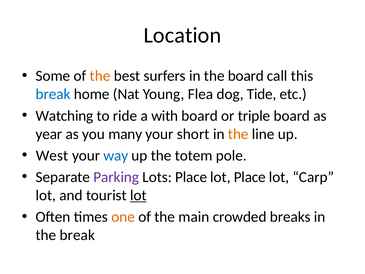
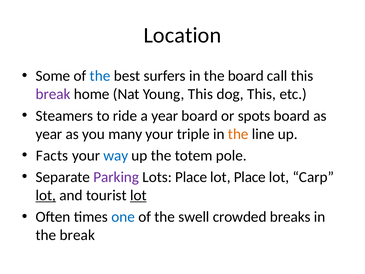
the colour: orange -> blue (100, 76)
break colour: blue -> purple (53, 94)
Young Flea: Flea -> This (200, 94)
dog Tide: Tide -> This (262, 94)
Watching: Watching -> Steamers (64, 116)
a with: with -> year (165, 116)
triple: triple -> spots (254, 116)
short: short -> triple (193, 134)
West: West -> Facts (52, 155)
lot underline: none -> present (46, 195)
one colour: orange -> blue (123, 217)
main: main -> swell (194, 217)
